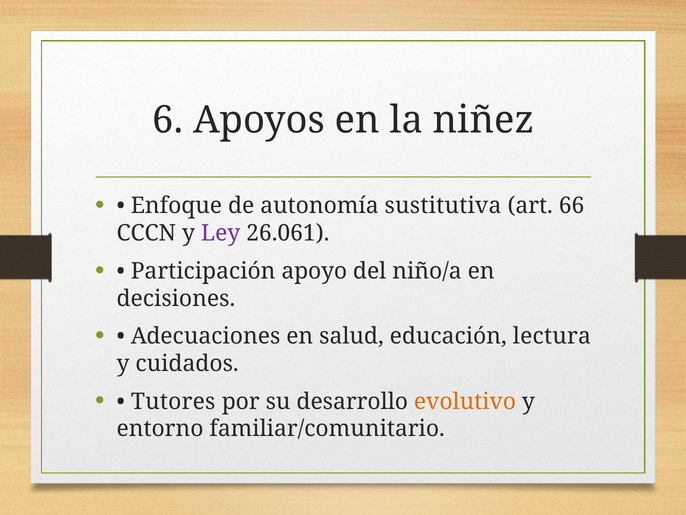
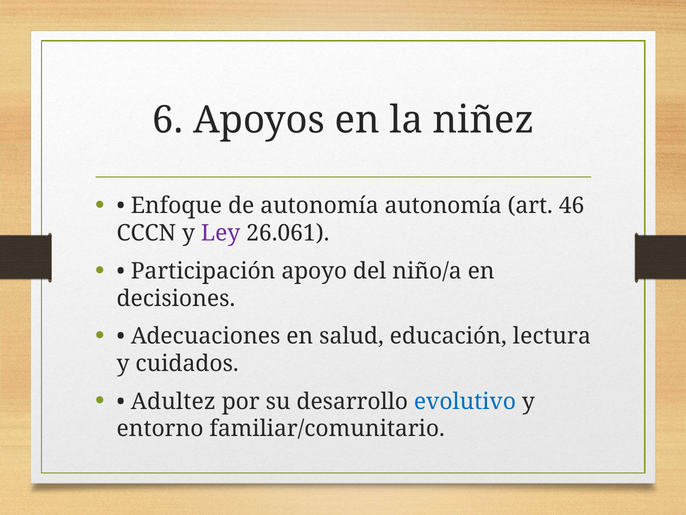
autonomía sustitutiva: sustitutiva -> autonomía (443, 206)
66: 66 -> 46 (572, 206)
Tutores: Tutores -> Adultez (173, 401)
evolutivo colour: orange -> blue (465, 401)
